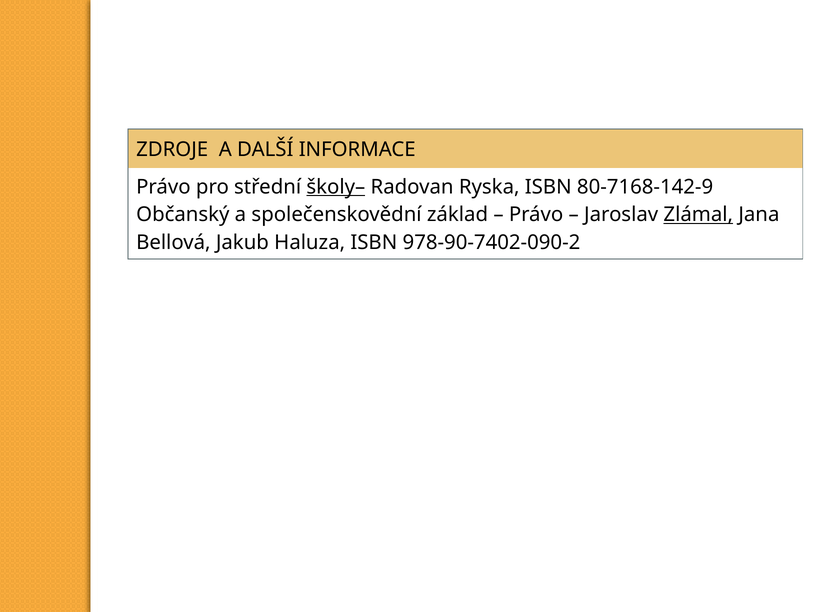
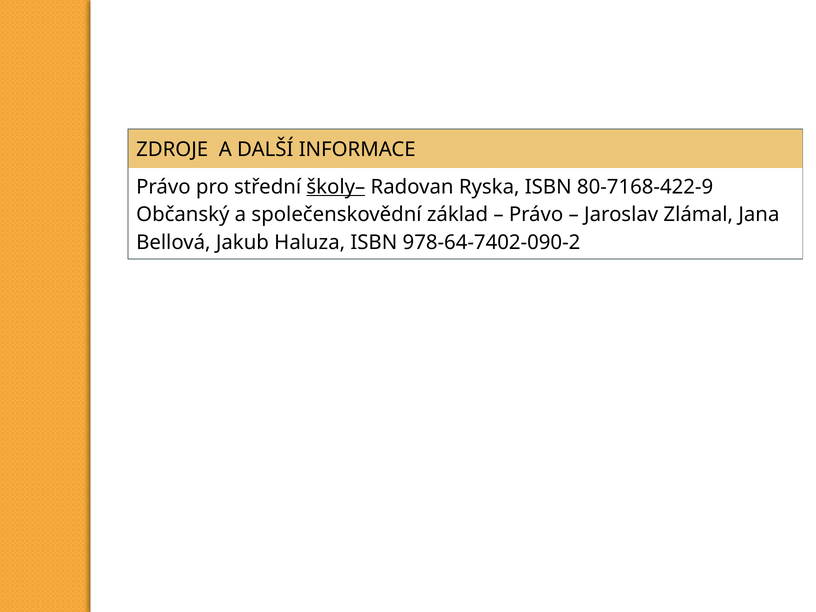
80-7168-142-9: 80-7168-142-9 -> 80-7168-422-9 (645, 187)
Zlámal underline: present -> none (698, 215)
978-90-7402-090-2: 978-90-7402-090-2 -> 978-64-7402-090-2 (491, 242)
